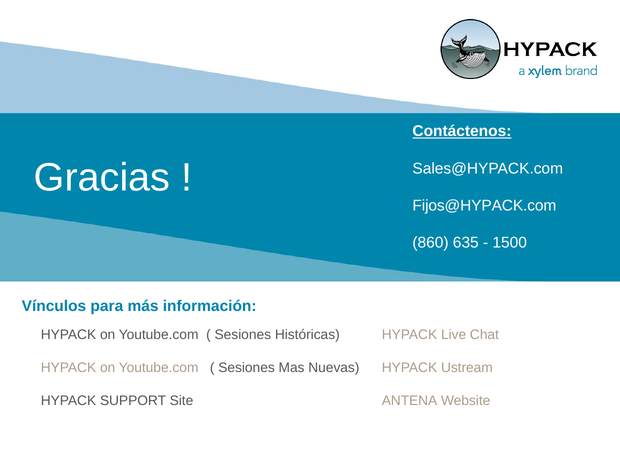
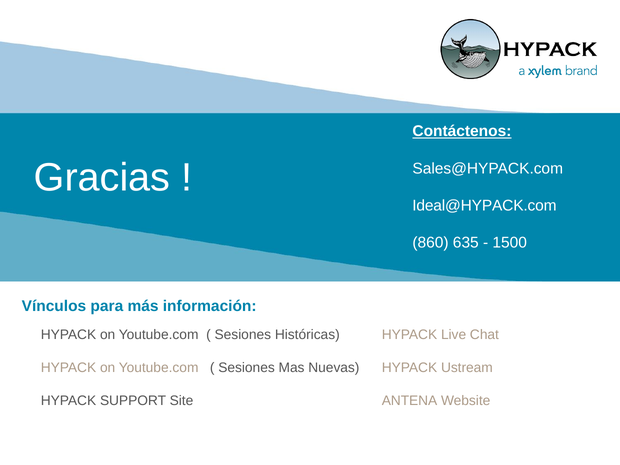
Fijos@HYPACK.com: Fijos@HYPACK.com -> Ideal@HYPACK.com (484, 206)
